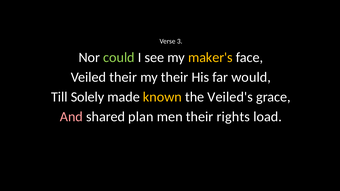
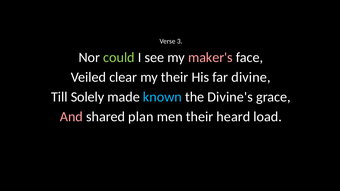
maker's colour: yellow -> pink (210, 57)
Veiled their: their -> clear (123, 77)
would: would -> divine (251, 77)
known colour: yellow -> light blue (162, 97)
Veiled's: Veiled's -> Divine's (230, 97)
rights: rights -> heard (233, 117)
